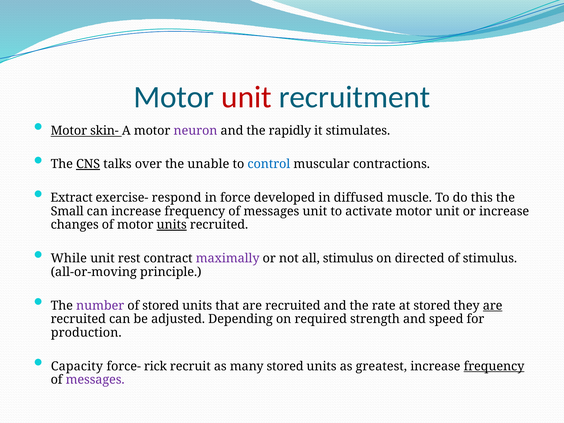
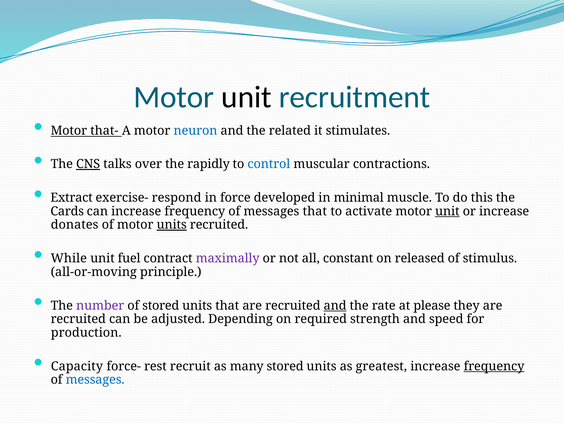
unit colour: red -> black (247, 97)
skin-: skin- -> that- (104, 131)
neuron colour: purple -> blue (195, 131)
rapidly: rapidly -> related (290, 131)
unable: unable -> rapidly (208, 164)
diffused: diffused -> minimal (359, 198)
Small: Small -> Cards (67, 211)
messages unit: unit -> that (315, 211)
unit underline: none -> present (447, 211)
changes: changes -> donates (75, 225)
rest: rest -> fuel (129, 258)
all stimulus: stimulus -> constant (348, 258)
directed: directed -> released (420, 258)
and underline: none -> present (335, 306)
at stored: stored -> please (432, 306)
are underline: present -> none (493, 306)
rick: rick -> rest (155, 366)
messages colour: purple -> blue (95, 380)
